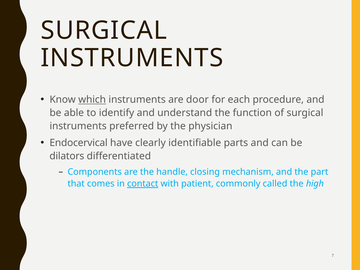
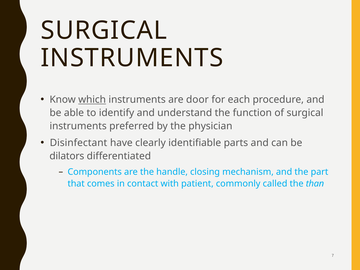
Endocervical: Endocervical -> Disinfectant (78, 143)
contact underline: present -> none (143, 184)
high: high -> than (315, 184)
